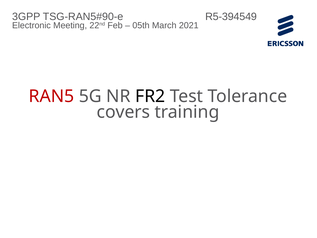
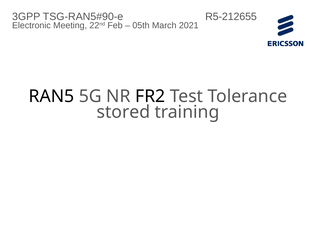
R5-394549: R5-394549 -> R5-212655 (231, 17)
RAN5 colour: red -> black (51, 96)
covers: covers -> stored (123, 112)
